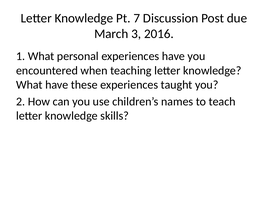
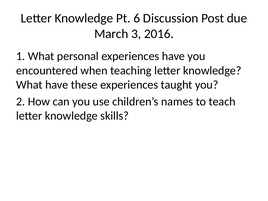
7: 7 -> 6 (137, 18)
